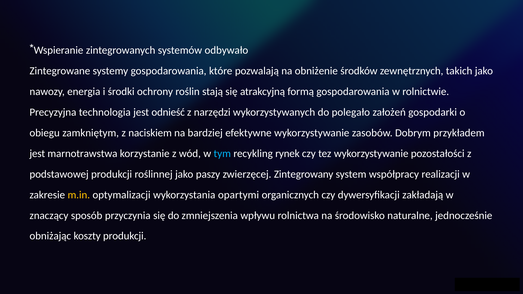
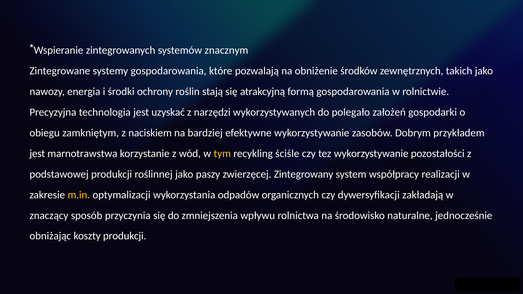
odbywało: odbywało -> znacznym (226, 50)
odnieść: odnieść -> uzyskać (168, 112)
tym colour: light blue -> yellow (222, 154)
rynek: rynek -> ściśle (287, 154)
opartymi: opartymi -> odpadów (239, 195)
